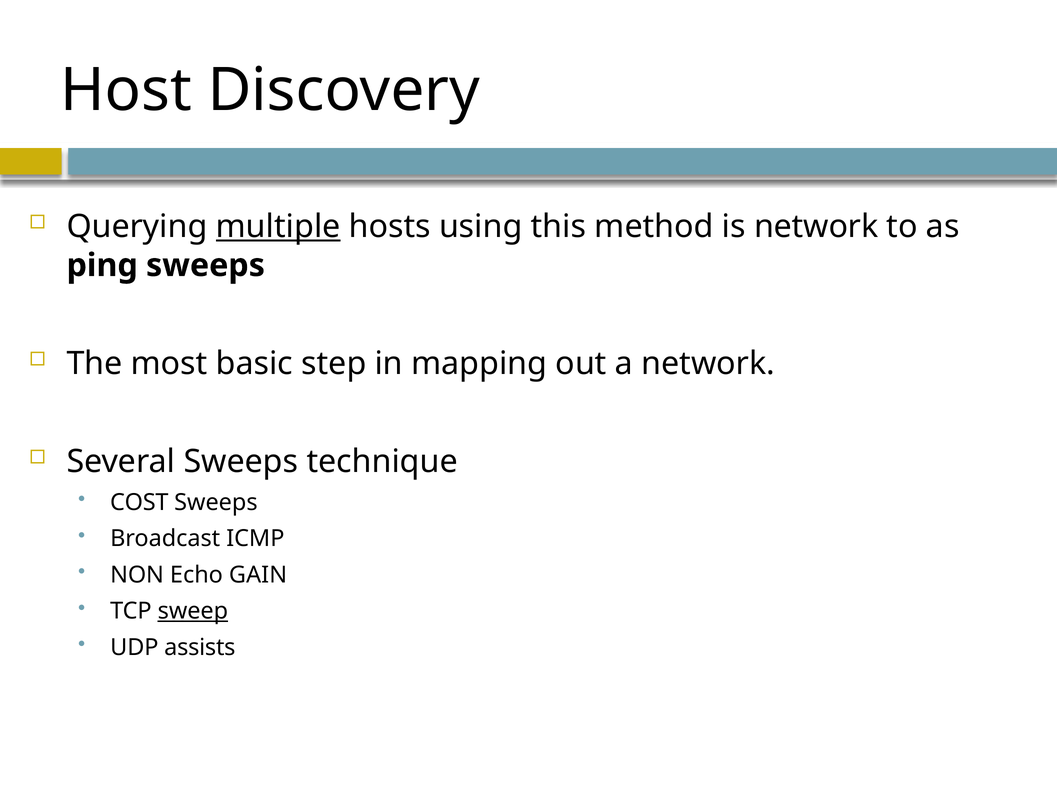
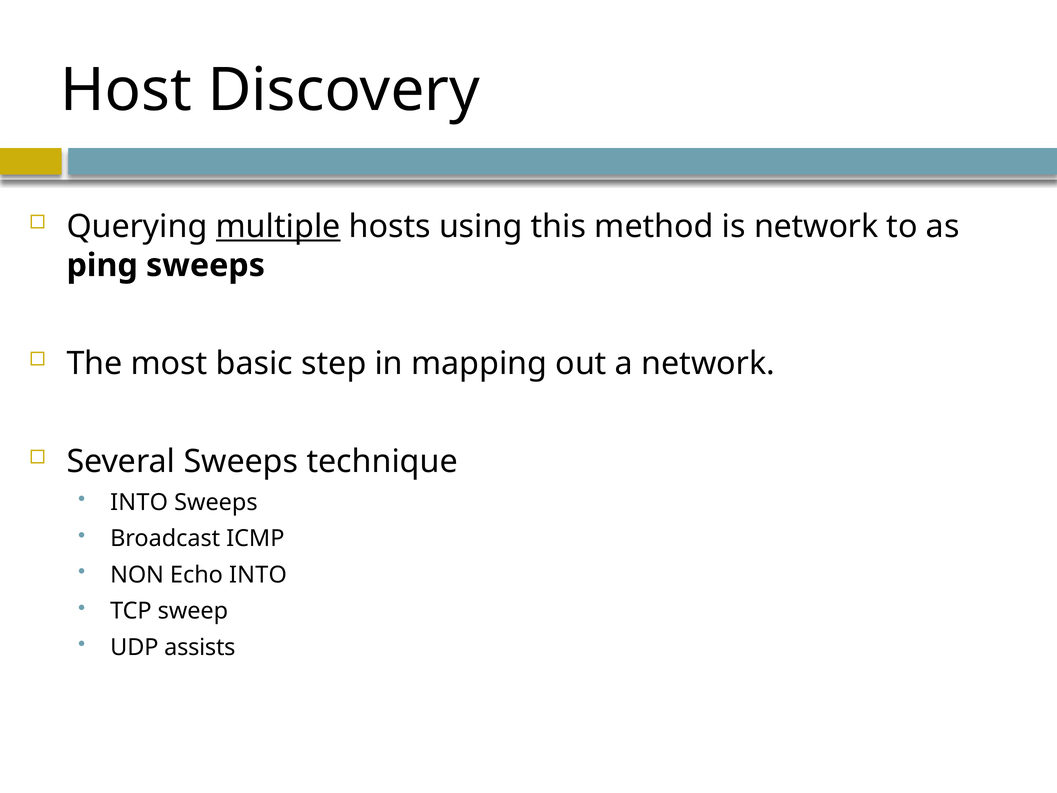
COST: COST -> INTO (139, 502)
Echo GAIN: GAIN -> INTO (258, 575)
sweep underline: present -> none (193, 611)
